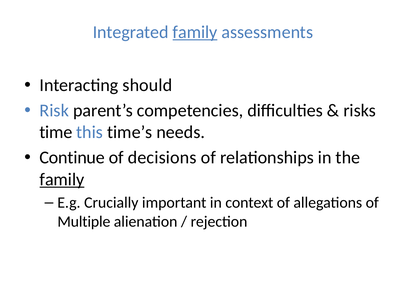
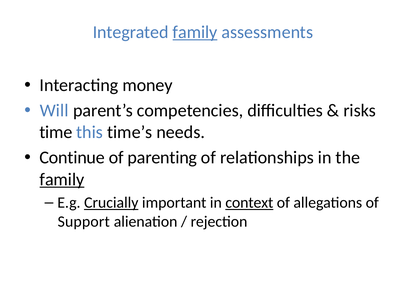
should: should -> money (148, 85)
Risk: Risk -> Will (54, 110)
decisions: decisions -> parenting (162, 157)
Crucially underline: none -> present (111, 202)
context underline: none -> present (249, 202)
Multiple: Multiple -> Support (84, 221)
